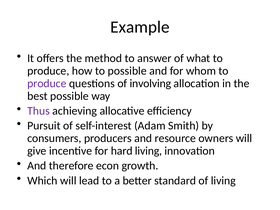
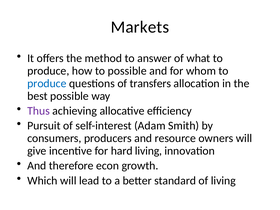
Example: Example -> Markets (140, 27)
produce colour: purple -> blue (47, 83)
involving: involving -> transfers (150, 83)
